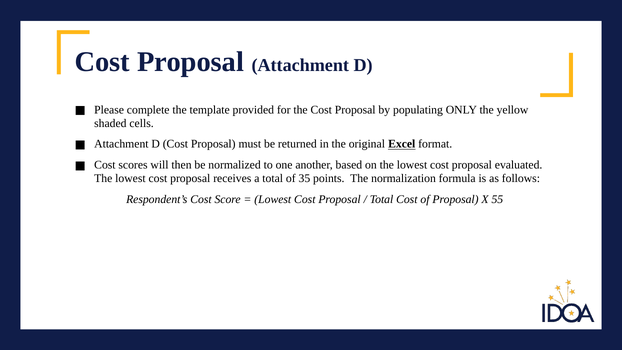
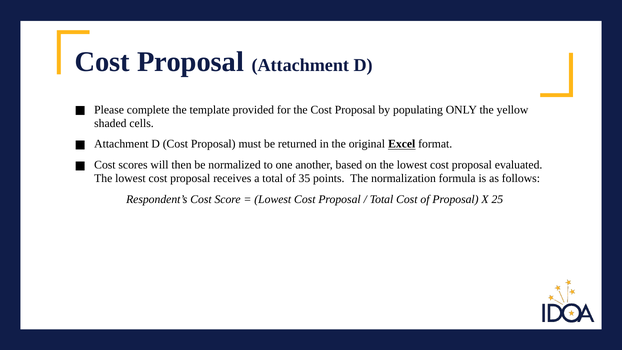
55: 55 -> 25 (497, 199)
